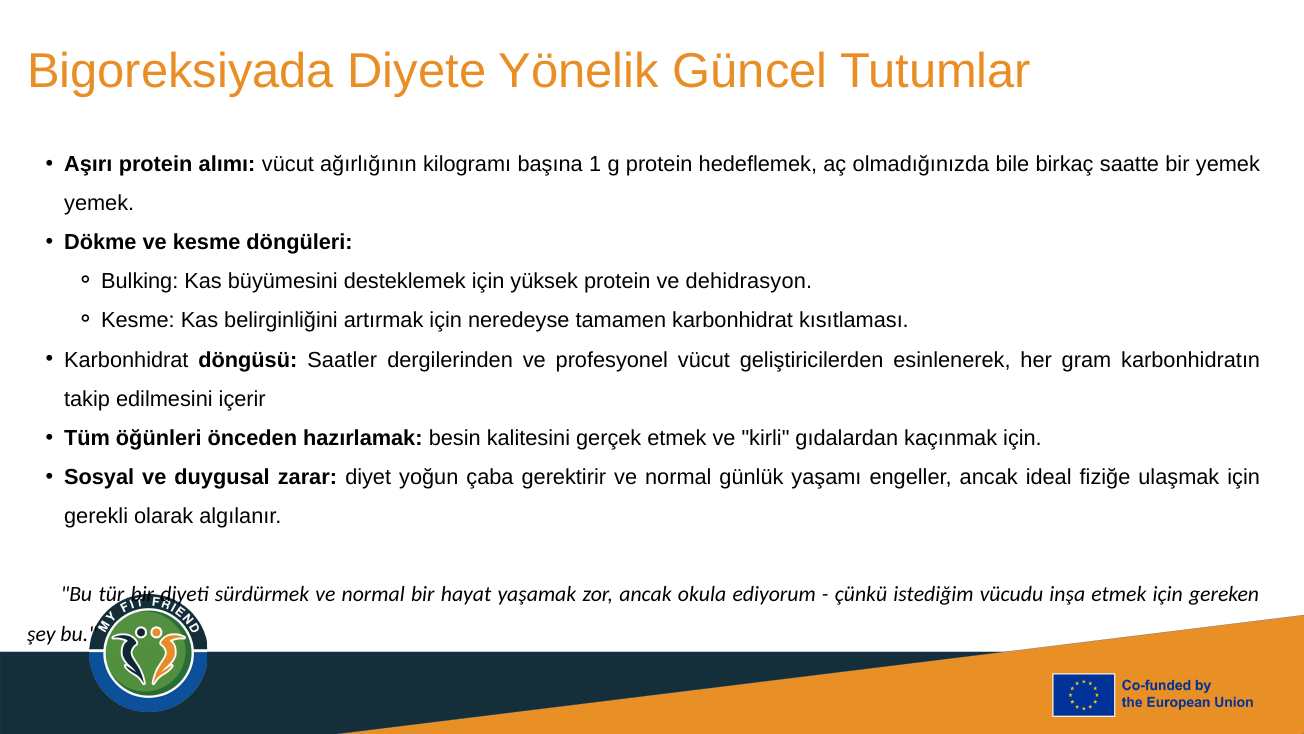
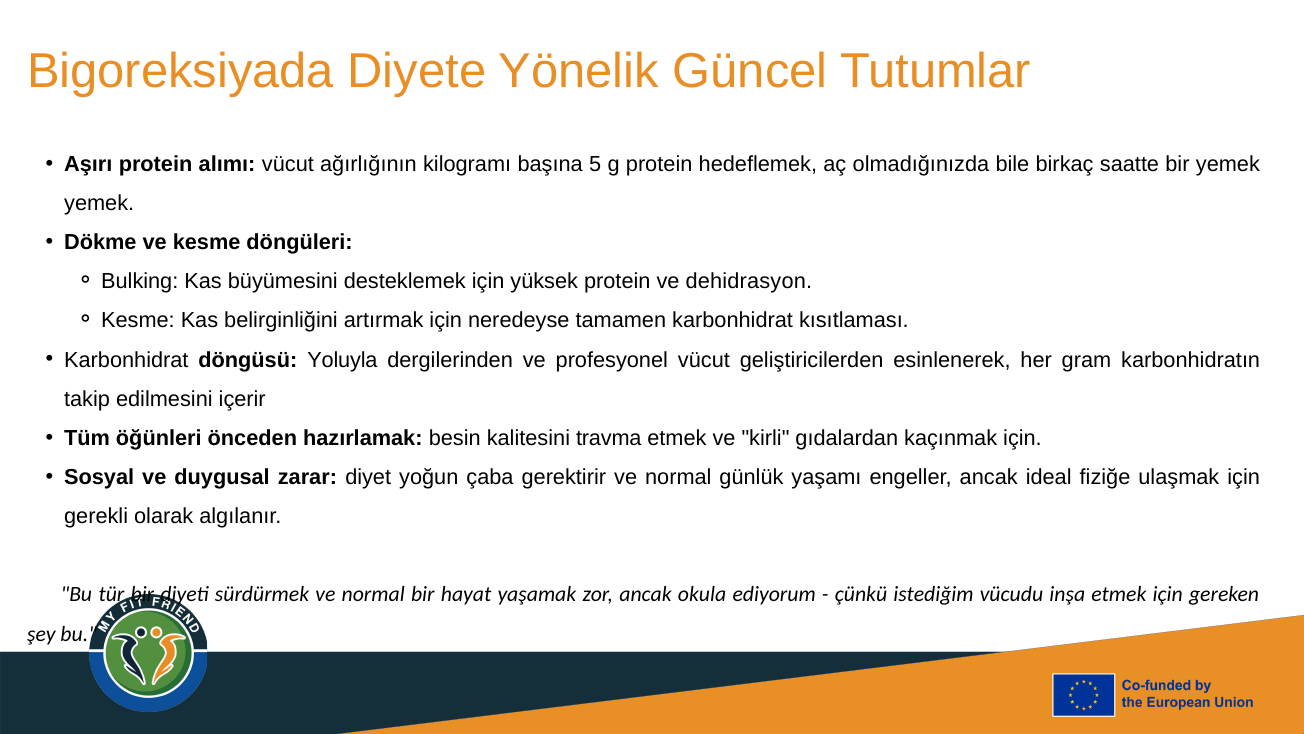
1: 1 -> 5 (595, 164)
Saatler: Saatler -> Yoluyla (342, 360)
gerçek: gerçek -> travma (609, 438)
